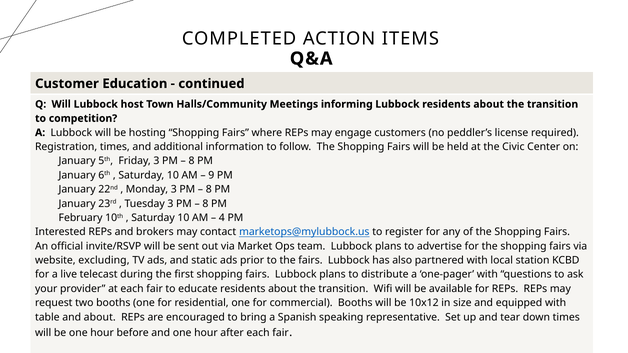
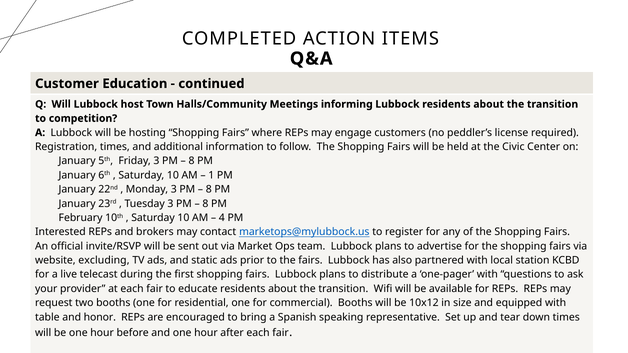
9: 9 -> 1 (211, 175)
and about: about -> honor (100, 317)
